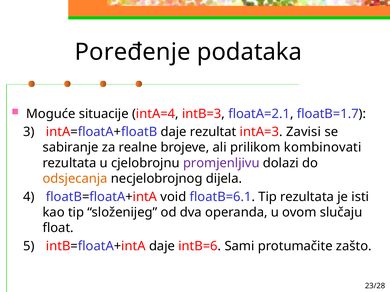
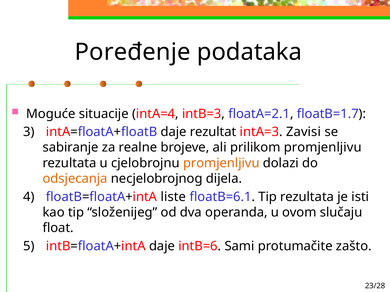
prilikom kombinovati: kombinovati -> promjenljivu (323, 148)
promjenljivu colour: purple -> orange (221, 163)
void: void -> liste (173, 197)
